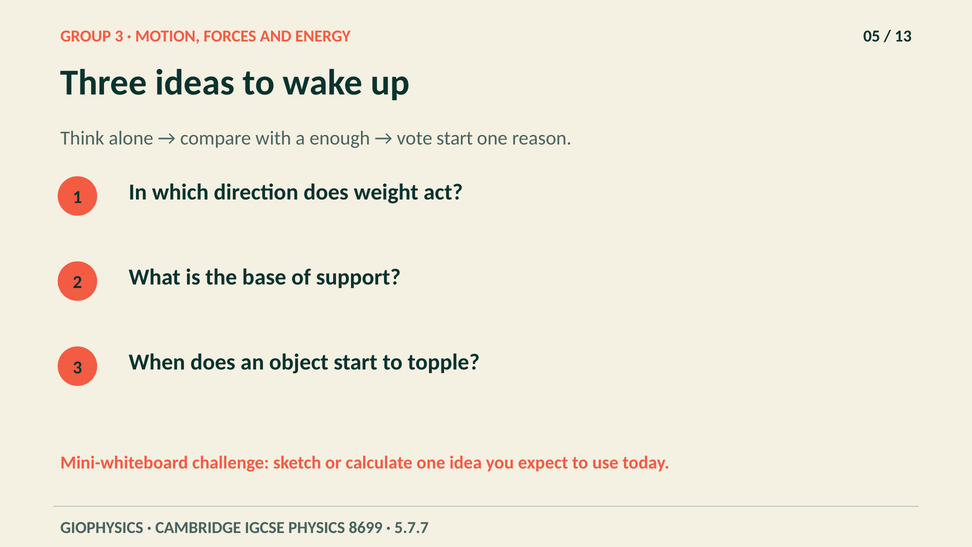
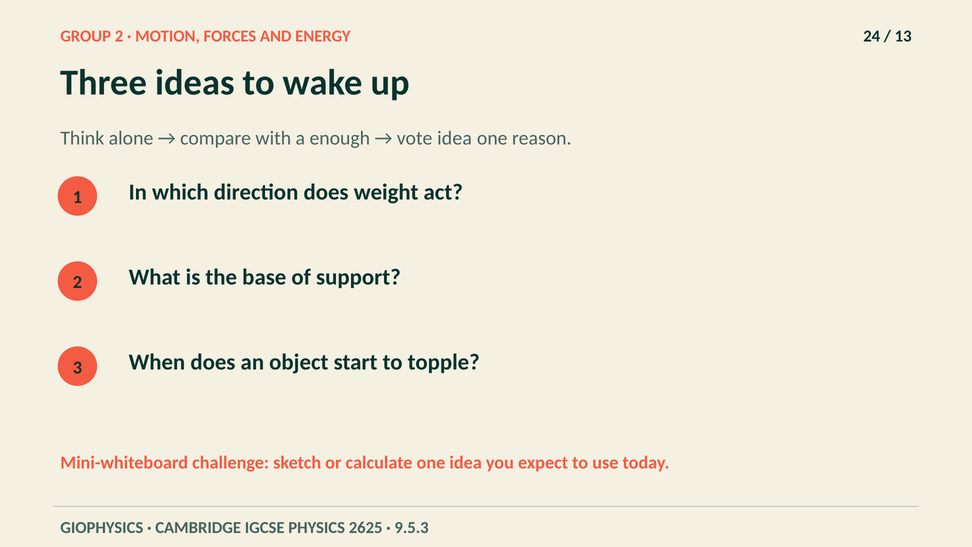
GROUP 3: 3 -> 2 (119, 36)
05: 05 -> 24 (872, 36)
vote start: start -> idea (455, 138)
8699: 8699 -> 2625 (366, 527)
5.7.7: 5.7.7 -> 9.5.3 (412, 527)
